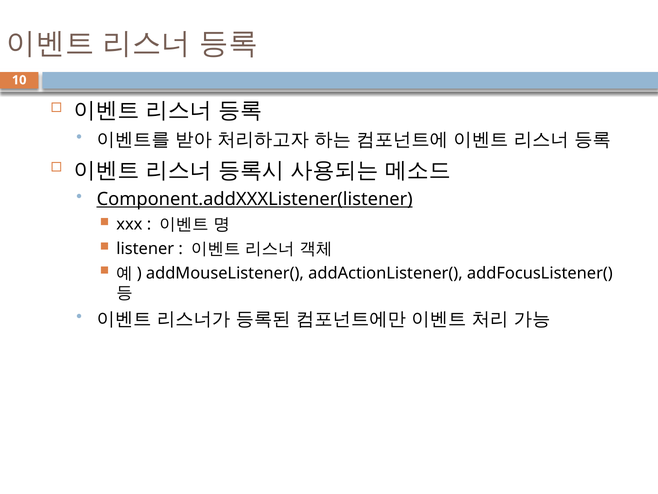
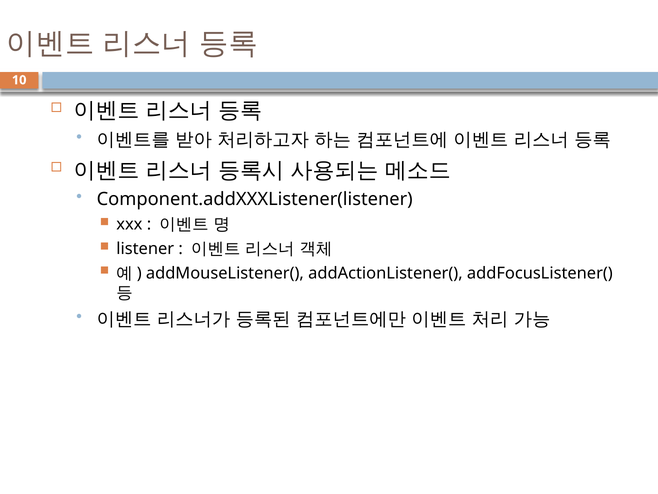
Component.addXXXListener(listener underline: present -> none (255, 199)
